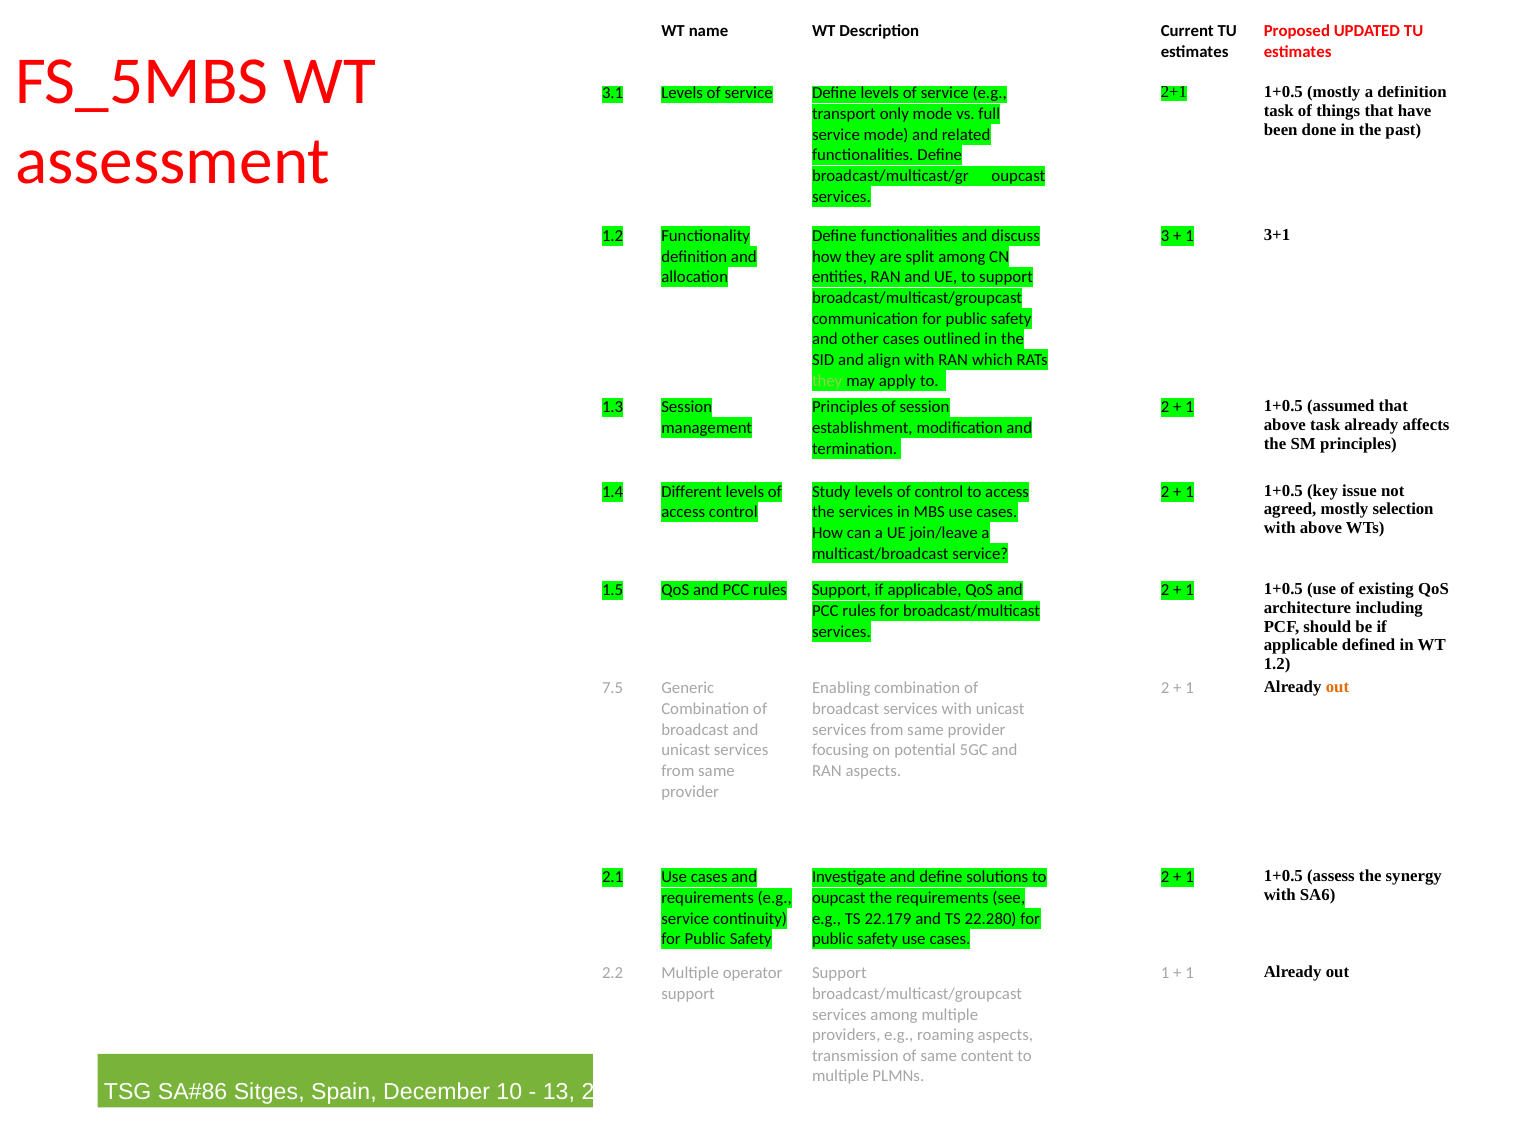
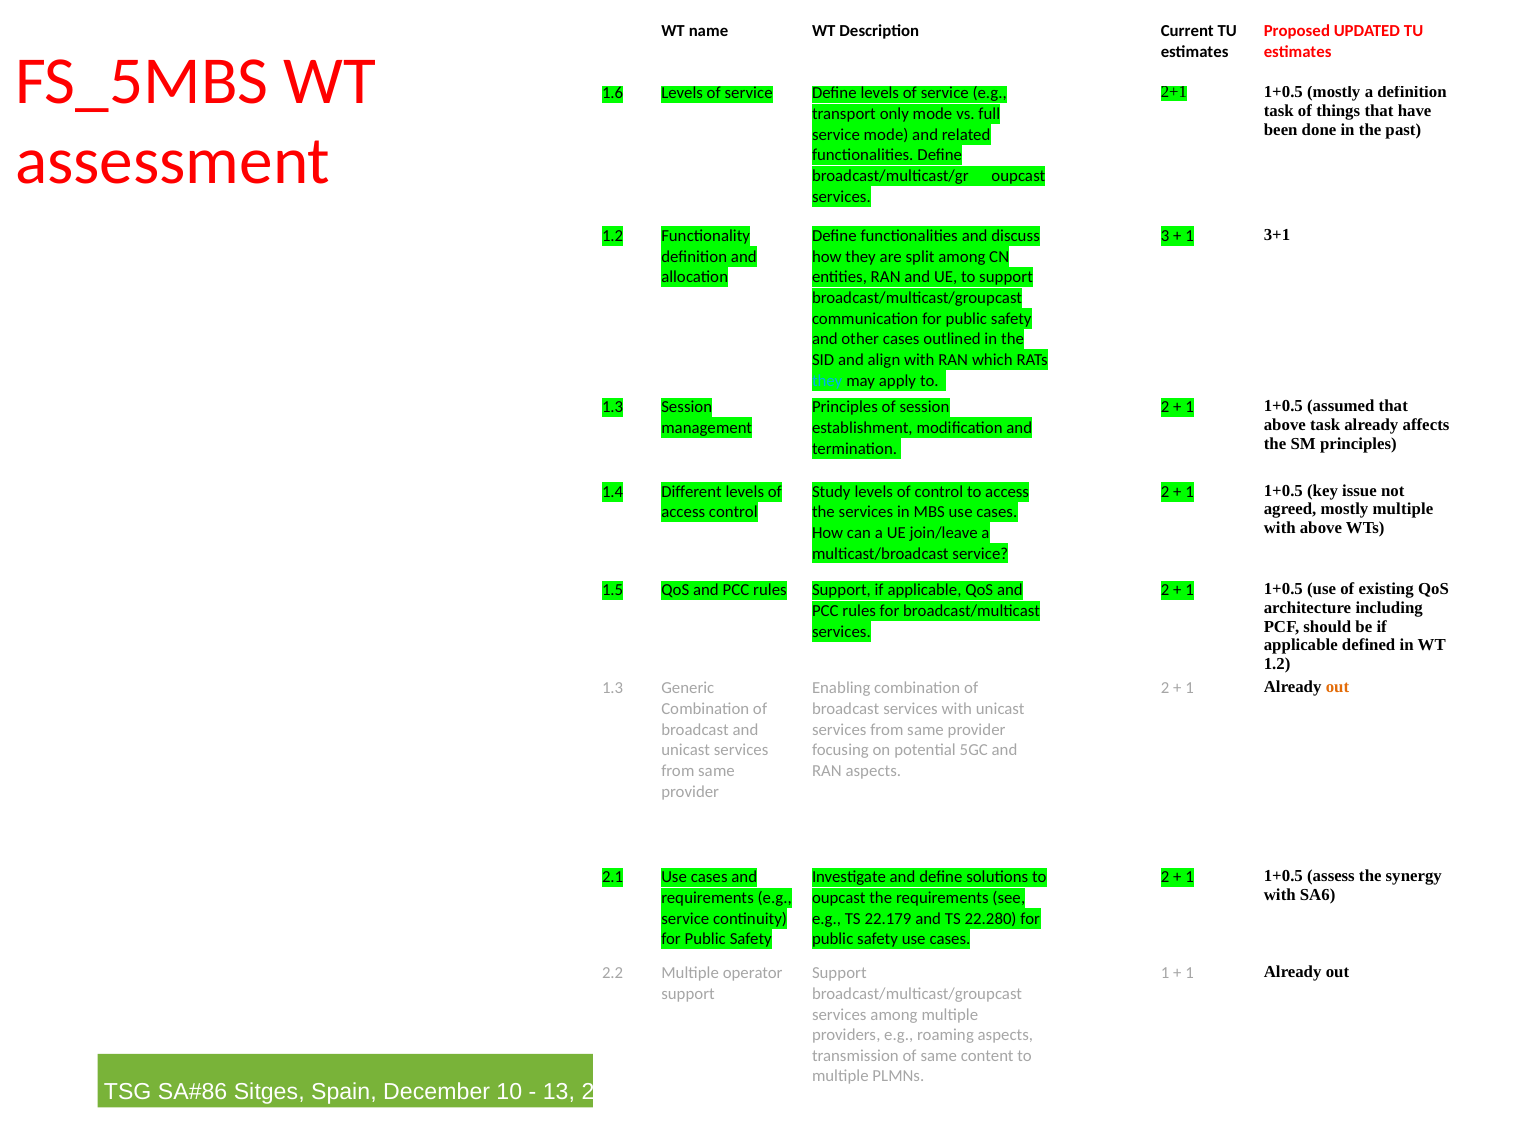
3.1: 3.1 -> 1.6 (613, 93)
they colour: light green -> light blue (827, 381)
mostly selection: selection -> multiple (1403, 509)
7.5: 7.5 -> 1.3 (613, 689)
